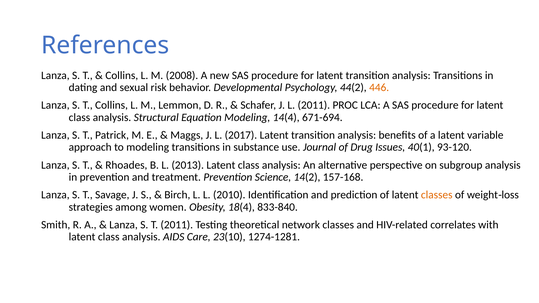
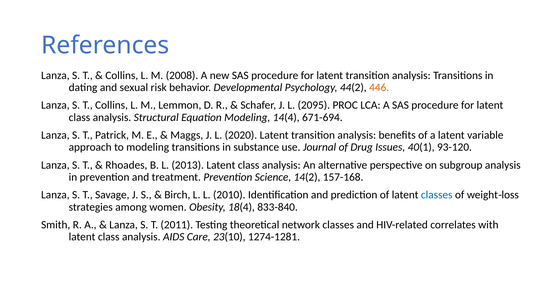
L 2011: 2011 -> 2095 (314, 105)
2017: 2017 -> 2020 (241, 135)
classes colour: orange -> blue (437, 195)
